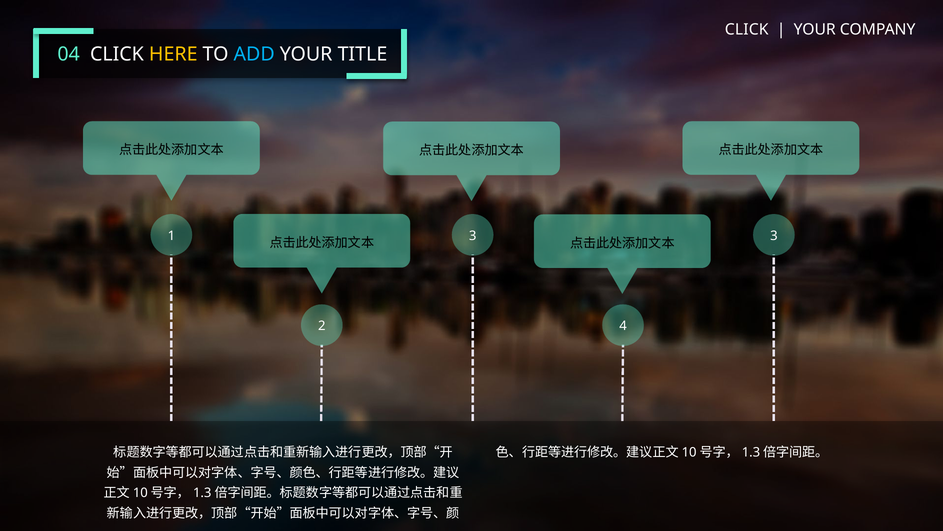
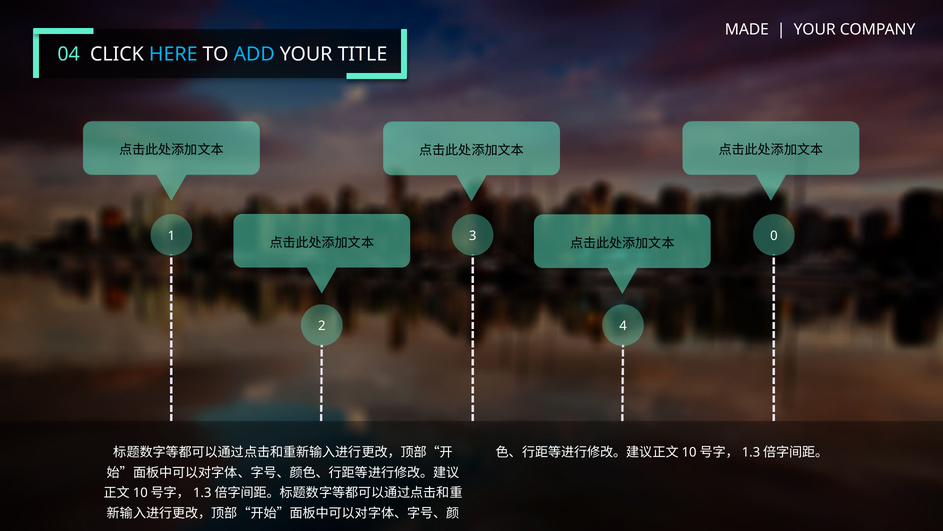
CLICK: CLICK -> MADE (747, 30)
HERE colour: yellow -> light blue (173, 54)
3 3: 3 -> 0 (774, 236)
